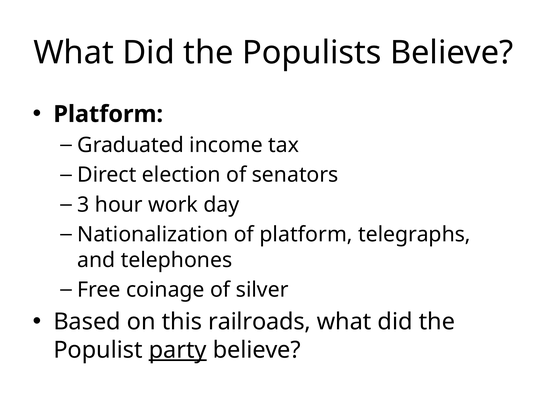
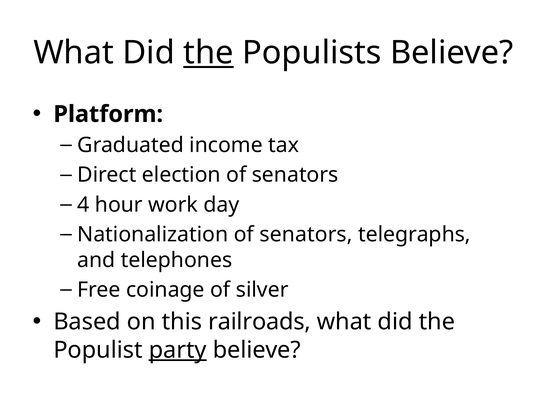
the underline: none -> present (208, 53)
3: 3 -> 4 (83, 205)
Nationalization of platform: platform -> senators (306, 235)
